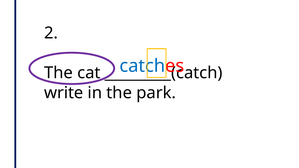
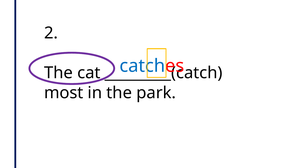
write: write -> most (64, 93)
